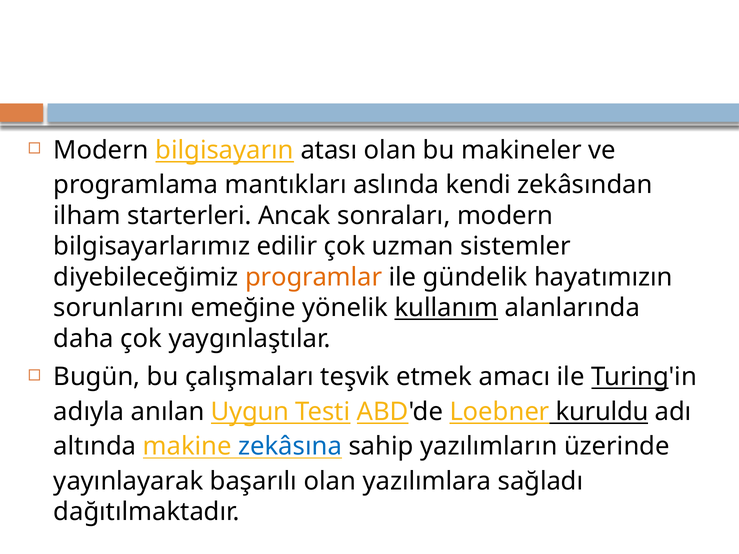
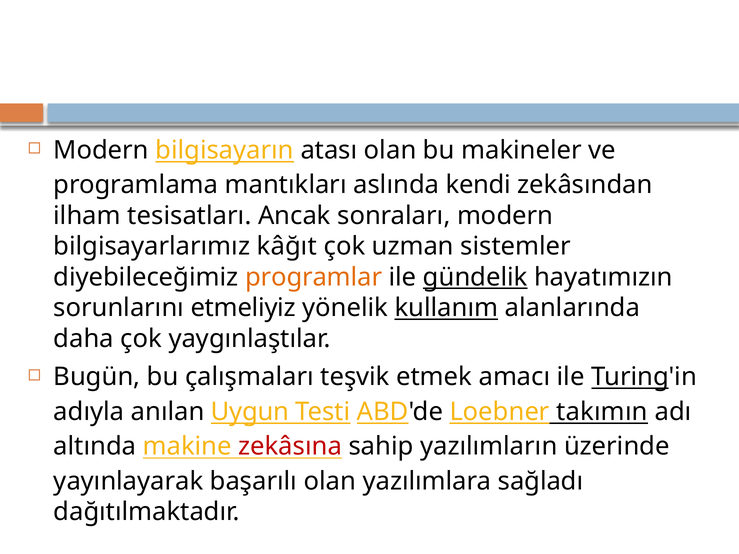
starterleri: starterleri -> tesisatları (189, 216)
edilir: edilir -> kâğıt (287, 247)
gündelik underline: none -> present (475, 277)
emeğine: emeğine -> etmeliyiz (243, 308)
kuruldu: kuruldu -> takımın (602, 412)
zekâsına colour: blue -> red (290, 447)
